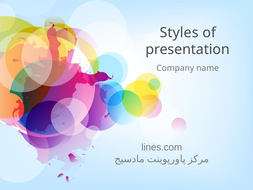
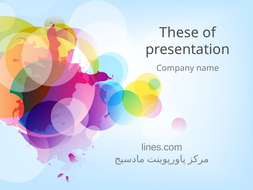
Styles: Styles -> These (179, 33)
